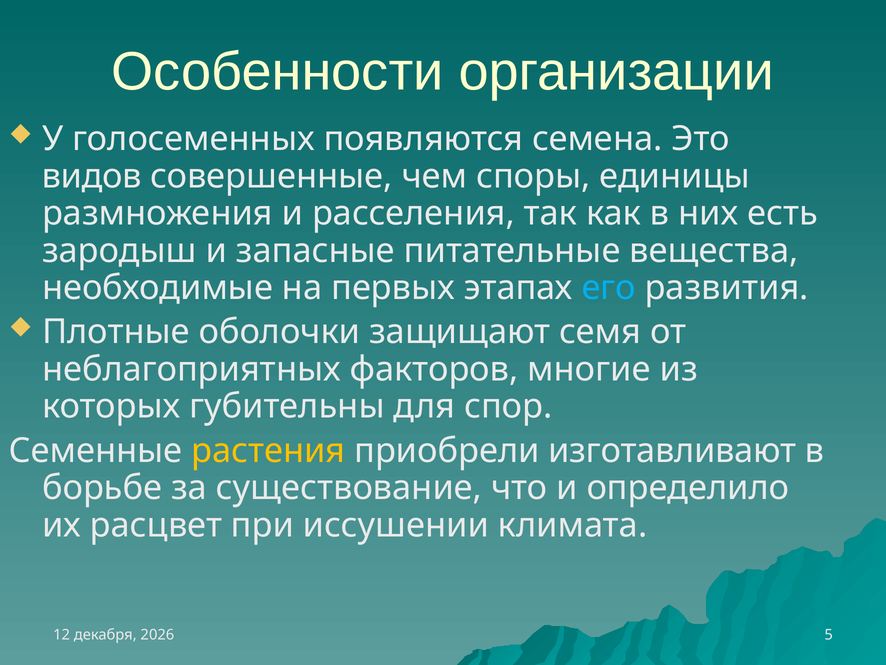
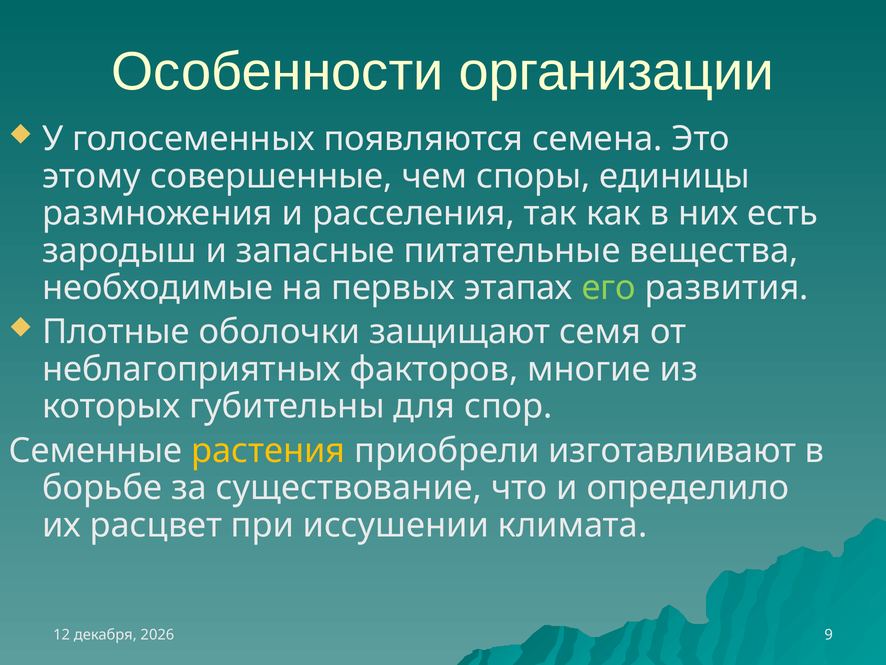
видов: видов -> этому (91, 176)
его colour: light blue -> light green (609, 288)
5: 5 -> 9 (829, 635)
